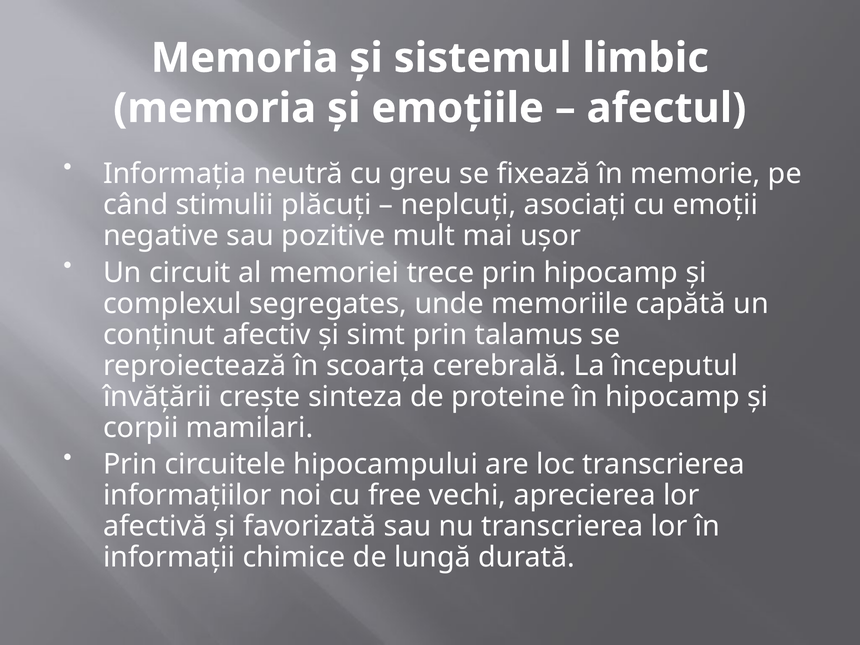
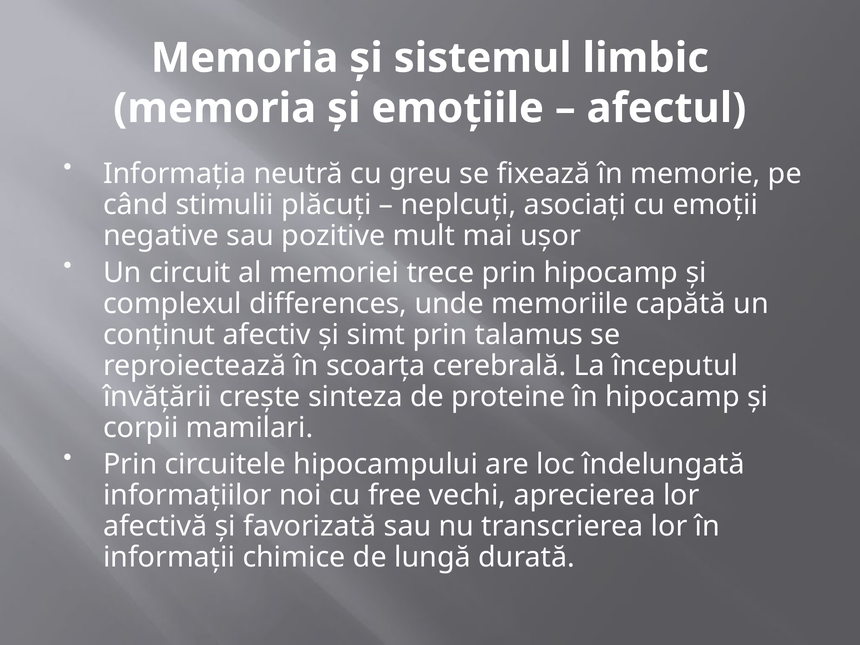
segregates: segregates -> differences (328, 304)
loc transcrierea: transcrierea -> îndelungată (664, 465)
